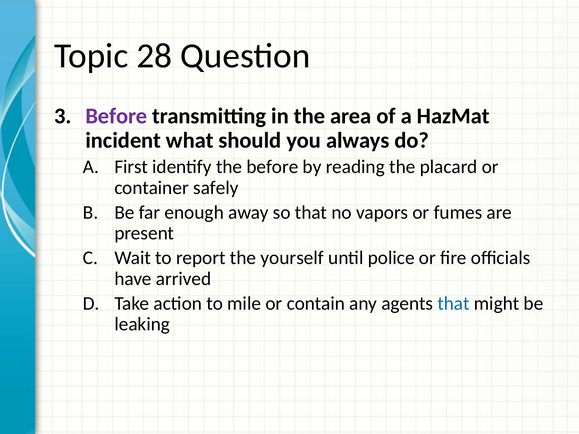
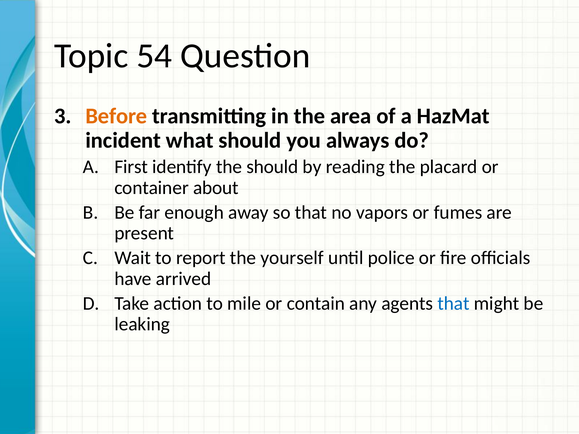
28: 28 -> 54 (154, 56)
Before colour: purple -> orange (116, 116)
the before: before -> should (272, 167)
safely: safely -> about (216, 188)
